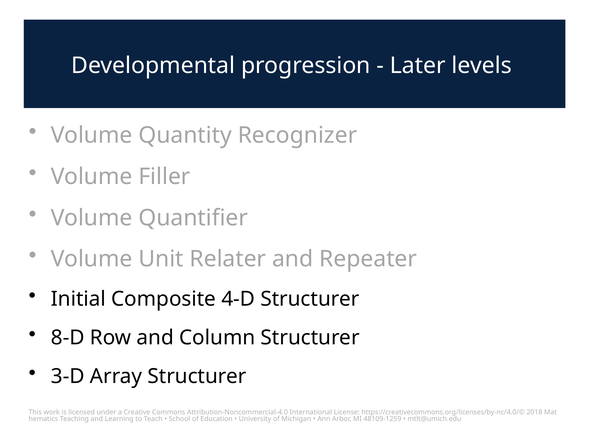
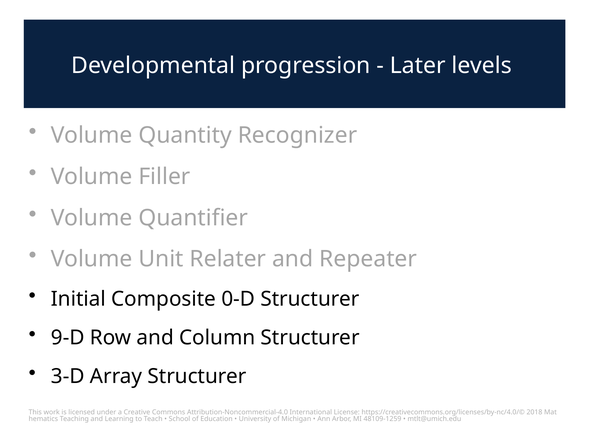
4-D: 4-D -> 0-D (238, 299)
8-D: 8-D -> 9-D (68, 338)
